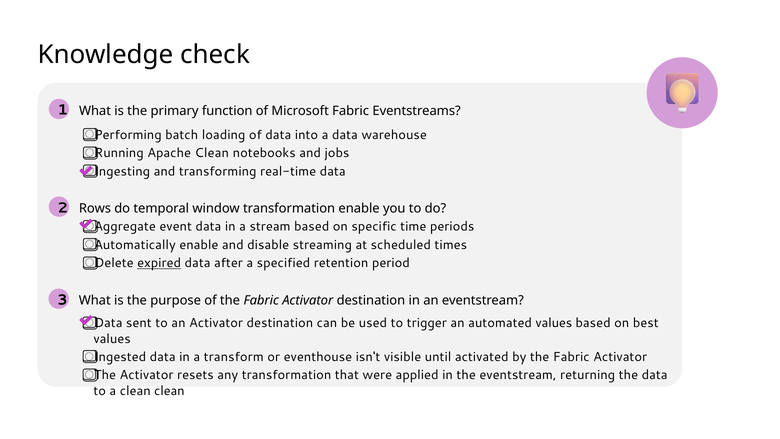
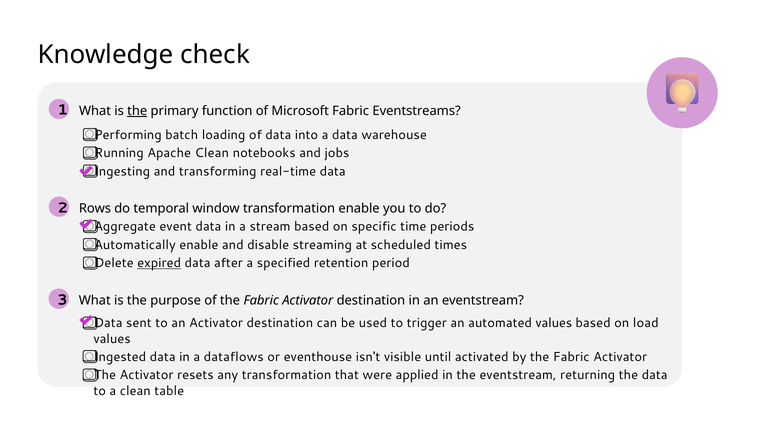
the underline: none -> present (137, 111)
best: best -> load (646, 323)
transform: transform -> dataflows (234, 357)
clean clean: clean -> table (169, 391)
